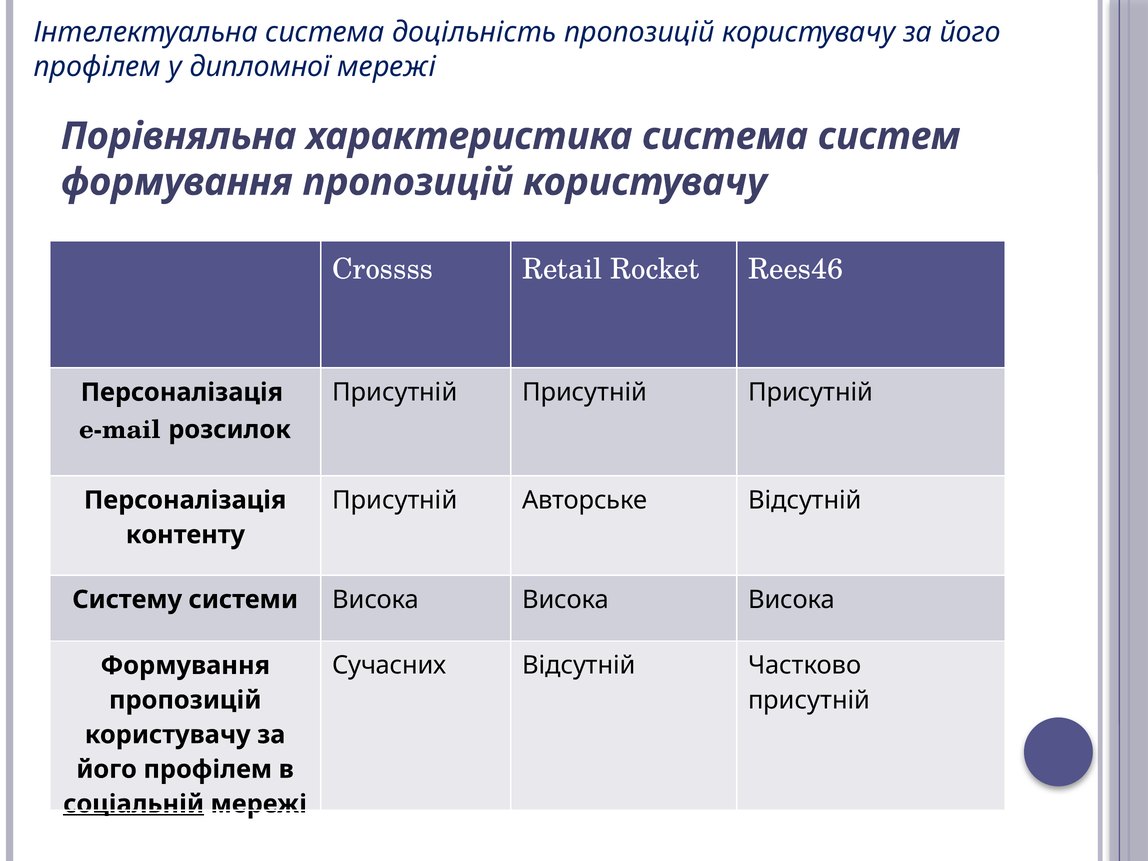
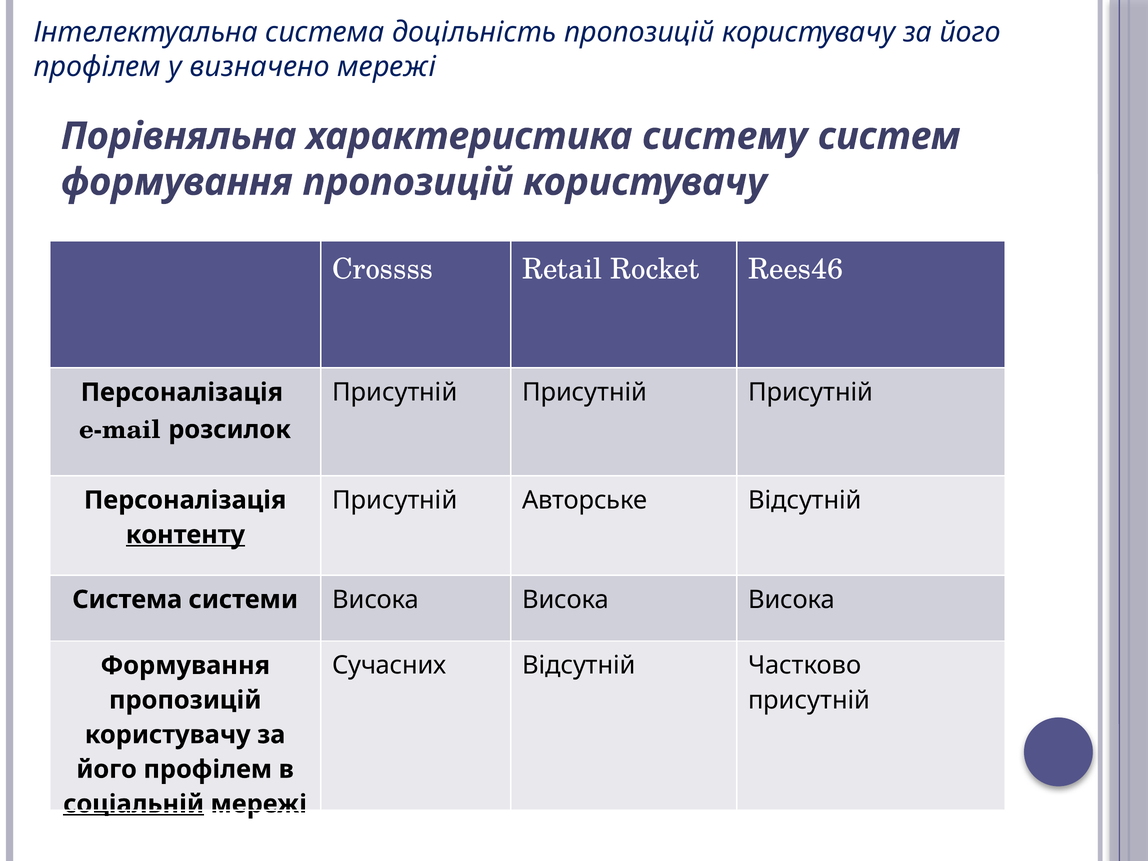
дипломної: дипломної -> визначено (260, 67)
характеристика система: система -> систему (725, 136)
контенту underline: none -> present (185, 535)
Систему: Систему -> Система (127, 600)
